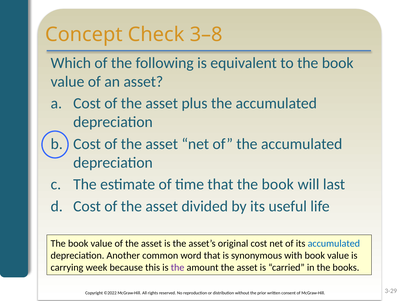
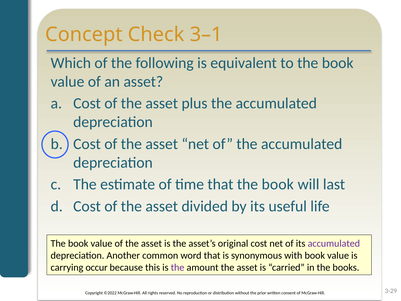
3–8: 3–8 -> 3–1 (206, 34)
accumulated colour: blue -> purple (334, 243)
week: week -> occur (97, 267)
